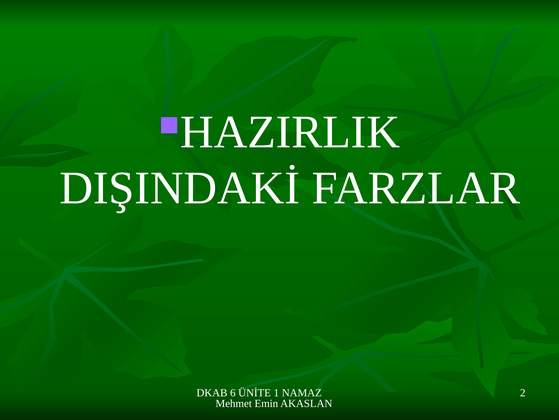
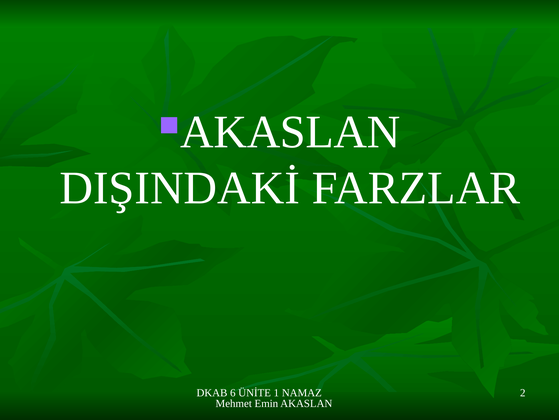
HAZIRLIK: HAZIRLIK -> AKASLAN (290, 132)
